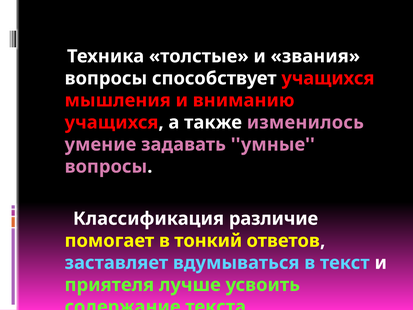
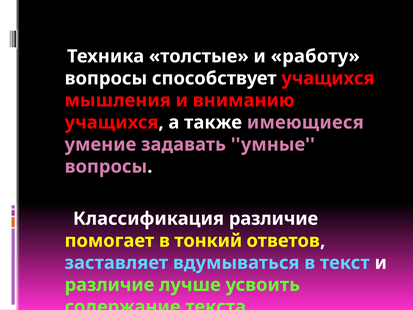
звания: звания -> работу (315, 56)
изменилось: изменилось -> имеющиеся (305, 122)
приятеля: приятеля -> различие (109, 285)
